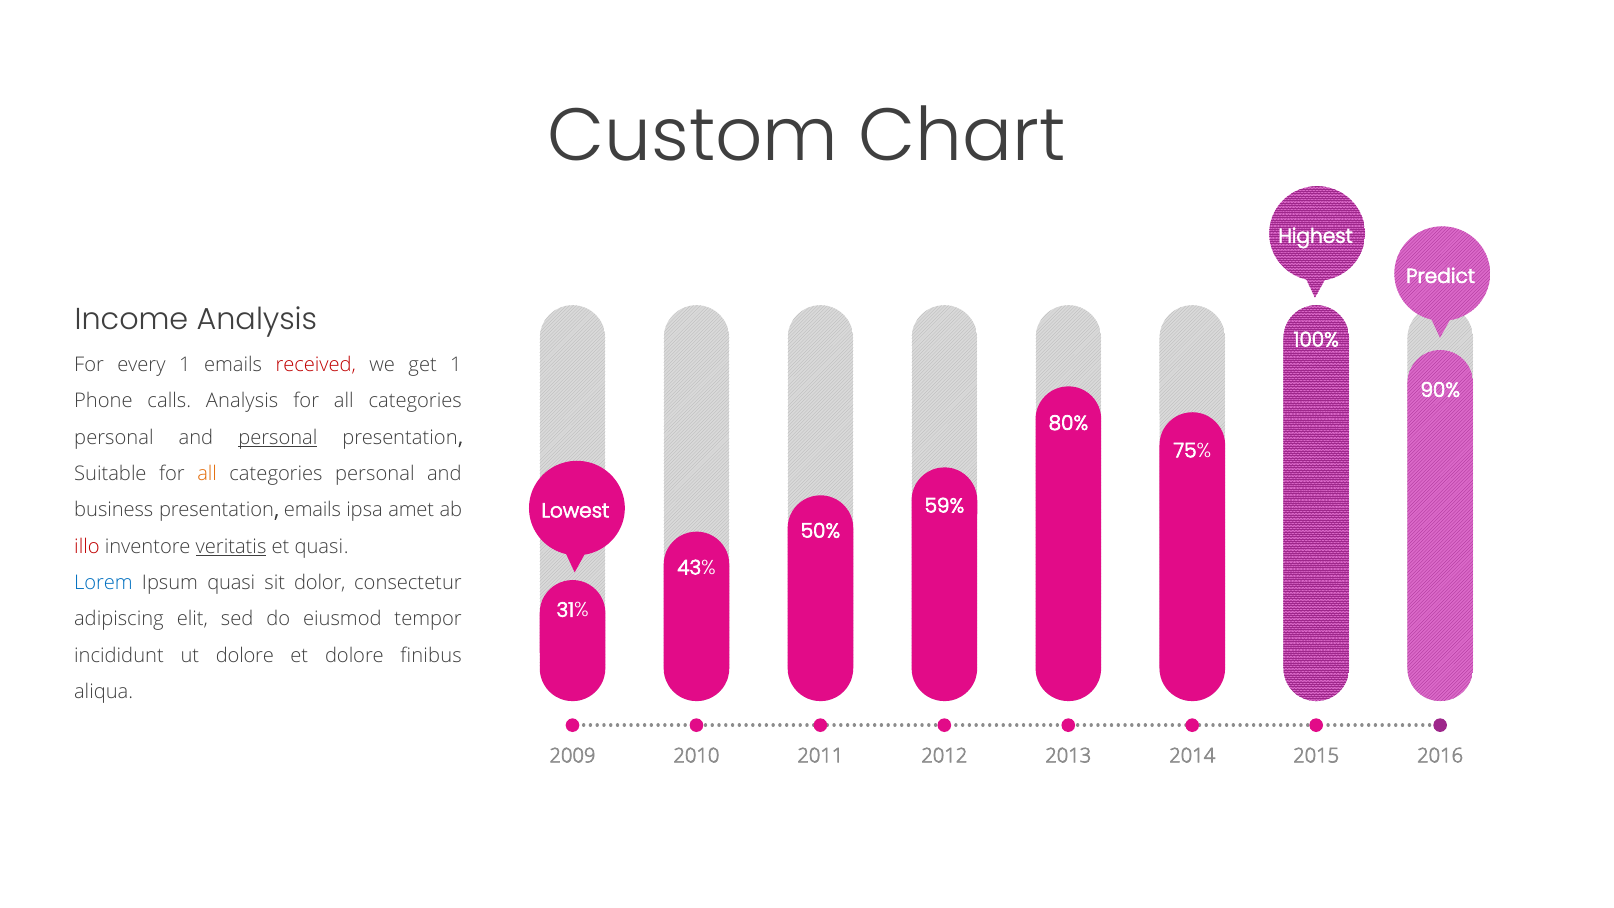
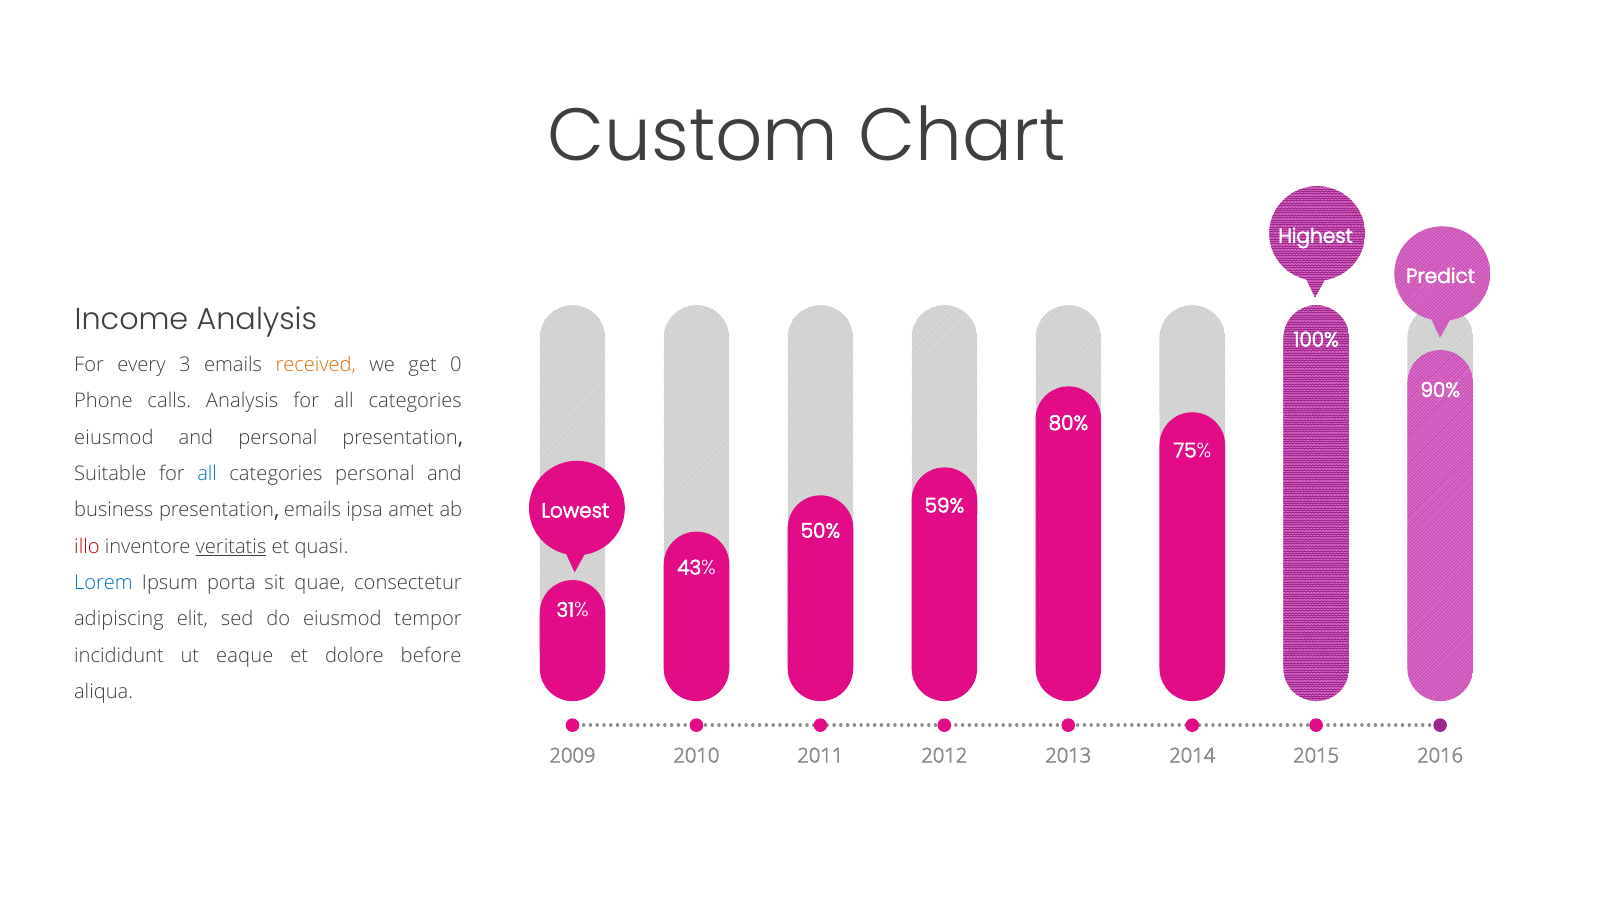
every 1: 1 -> 3 (185, 365)
received colour: red -> orange (316, 365)
get 1: 1 -> 0 (456, 365)
personal: personal -> eiusmod (114, 438)
personal underline: present -> none (278, 438)
all colour: orange -> blue (207, 474)
Ipsum quasi: quasi -> porta (231, 583)
dolor: dolor -> quae (320, 583)
ut dolore: dolore -> eaque (245, 655)
finibus: finibus -> before (431, 655)
